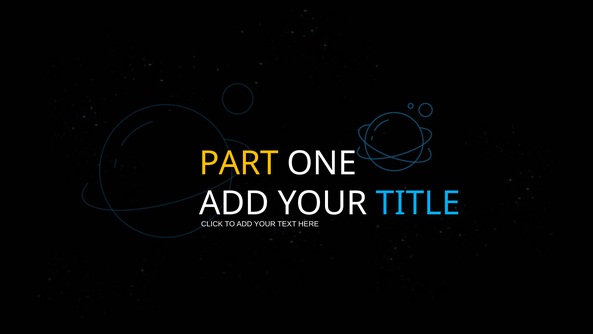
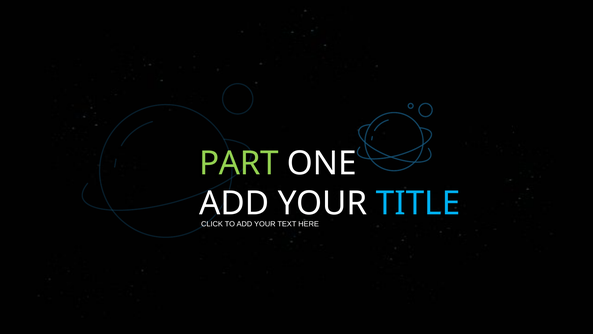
PART colour: yellow -> light green (239, 163)
